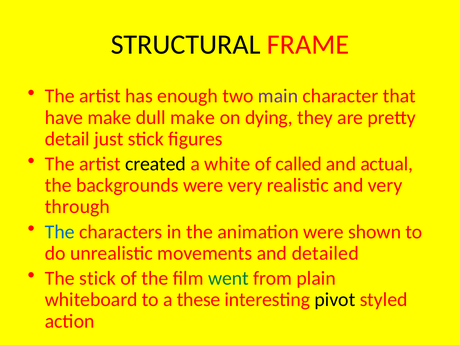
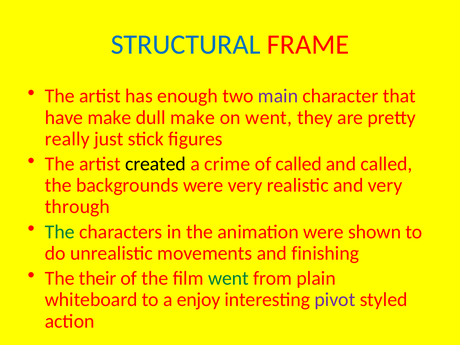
STRUCTURAL colour: black -> blue (186, 45)
on dying: dying -> went (269, 117)
detail: detail -> really (67, 139)
white: white -> crime (227, 164)
and actual: actual -> called (387, 164)
The colour: blue -> green (60, 232)
detailed: detailed -> finishing (325, 253)
The stick: stick -> their (98, 278)
these: these -> enjoy (199, 300)
pivot colour: black -> purple (335, 300)
